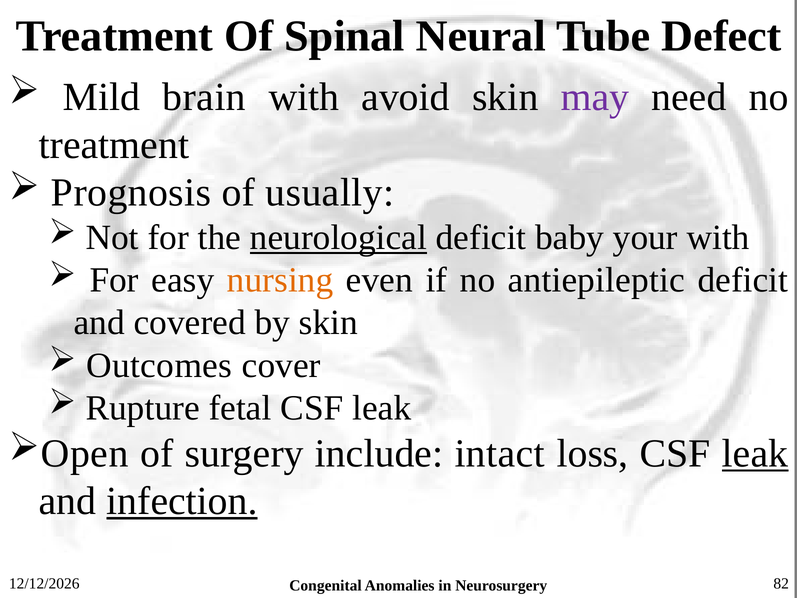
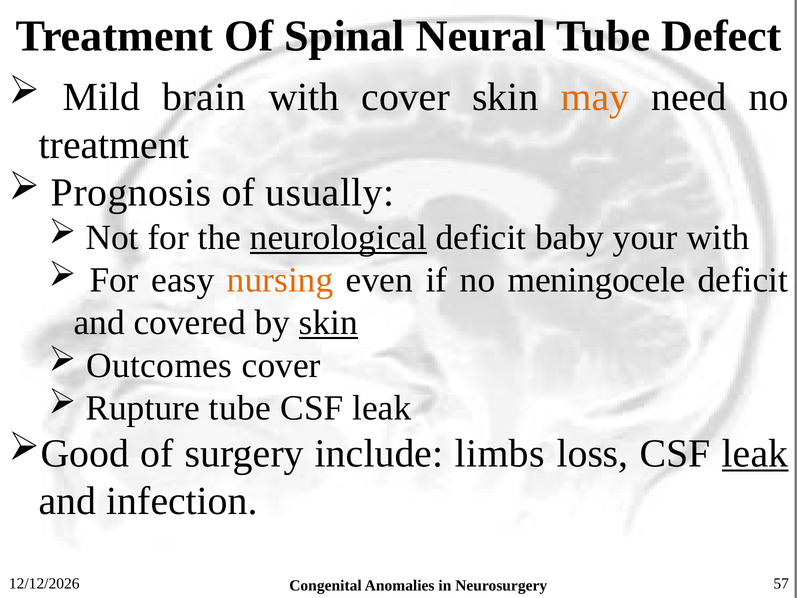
with avoid: avoid -> cover (406, 97)
may colour: purple -> orange (595, 97)
antiepileptic: antiepileptic -> meningocele (597, 280)
skin underline: none -> present (328, 323)
Rupture fetal: fetal -> tube (240, 408)
Open: Open -> Good (85, 453)
intact: intact -> limbs (500, 453)
infection underline: present -> none (182, 501)
82: 82 -> 57 (781, 584)
